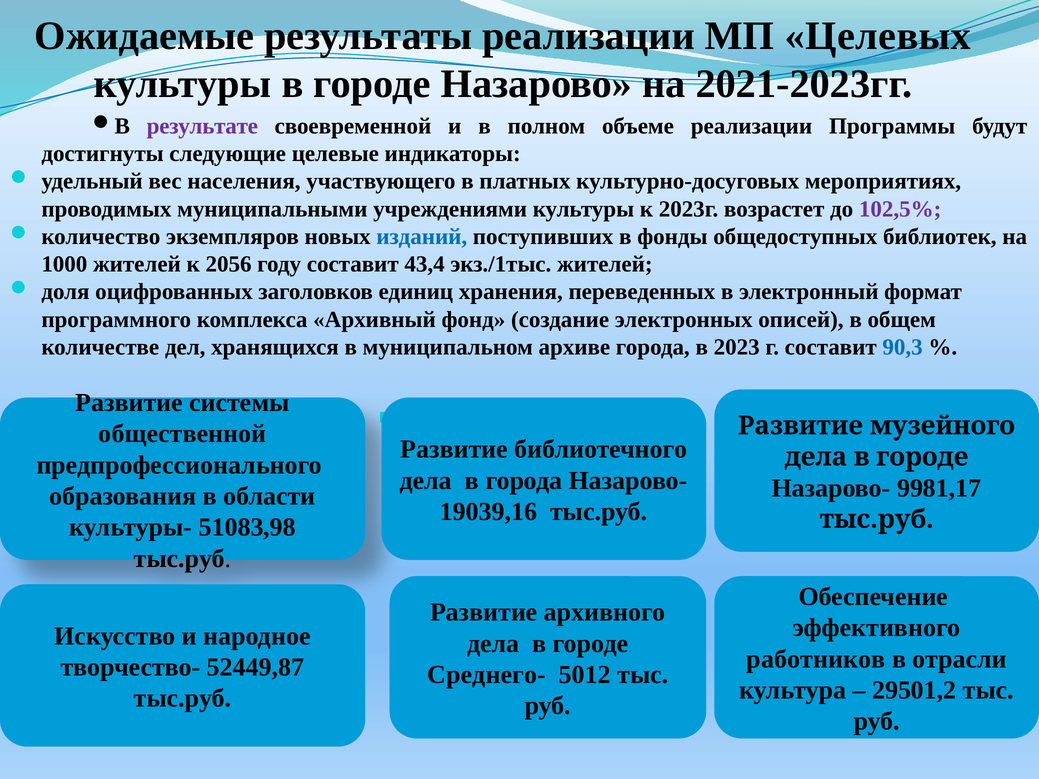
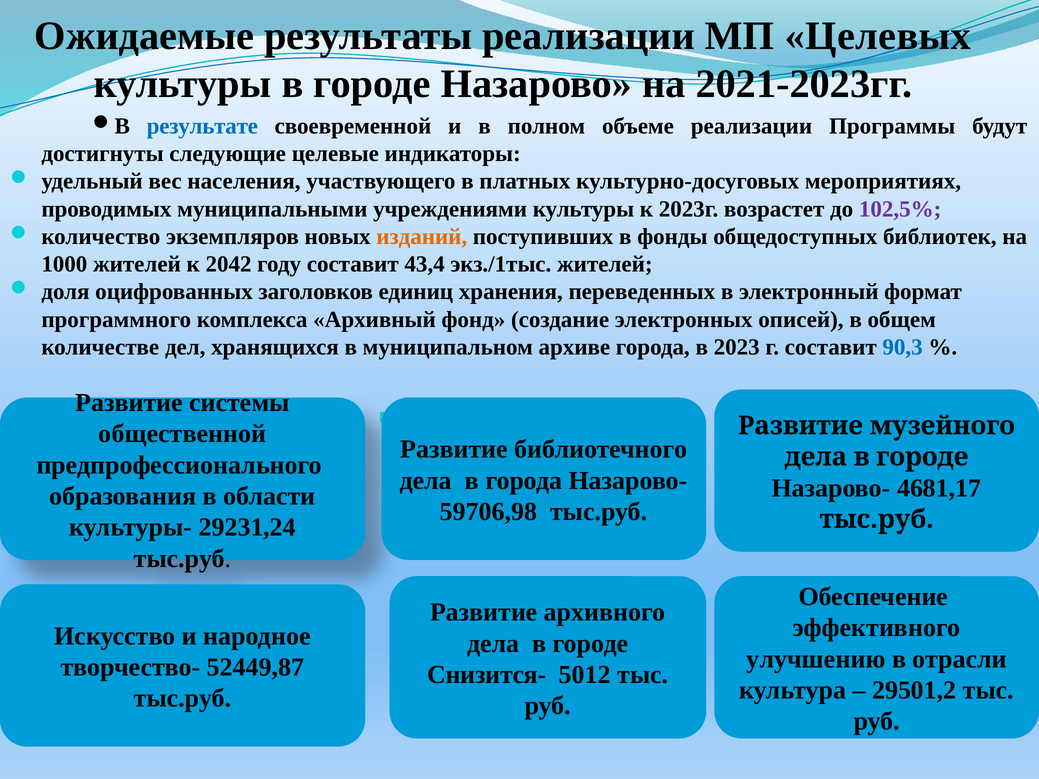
результате colour: purple -> blue (202, 126)
изданий colour: blue -> orange (422, 237)
2056: 2056 -> 2042 (229, 264)
9981,17: 9981,17 -> 4681,17 (939, 488)
19039,16: 19039,16 -> 59706,98 (489, 512)
51083,98: 51083,98 -> 29231,24 (247, 527)
работников: работников -> улучшению (816, 659)
Среднего-: Среднего- -> Снизится- (487, 675)
